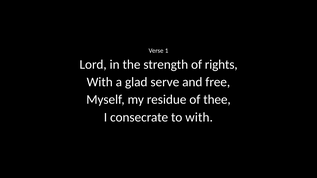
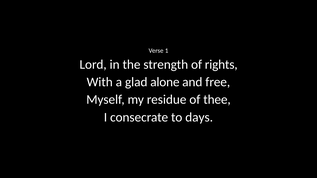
serve: serve -> alone (165, 82)
to with: with -> days (199, 117)
